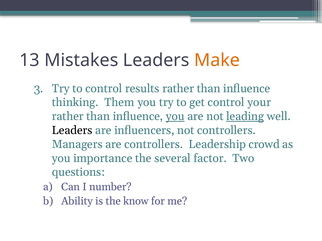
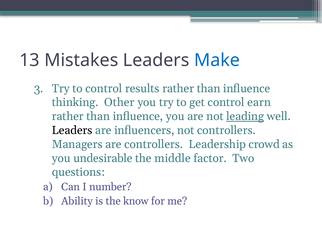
Make colour: orange -> blue (217, 60)
Them: Them -> Other (119, 103)
your: your -> earn (259, 103)
you underline: present -> none (175, 117)
importance: importance -> undesirable (103, 159)
several: several -> middle (173, 159)
